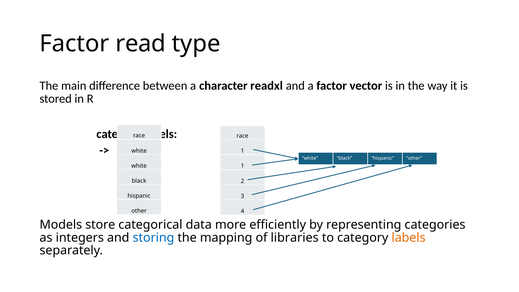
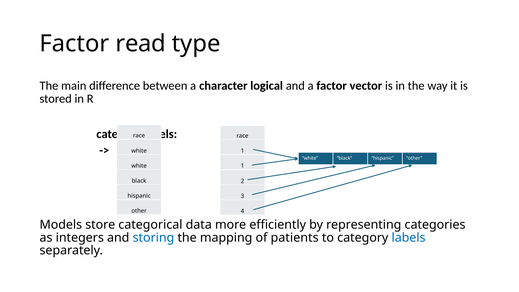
readxl: readxl -> logical (267, 86)
libraries: libraries -> patients (295, 238)
labels colour: orange -> blue (409, 238)
